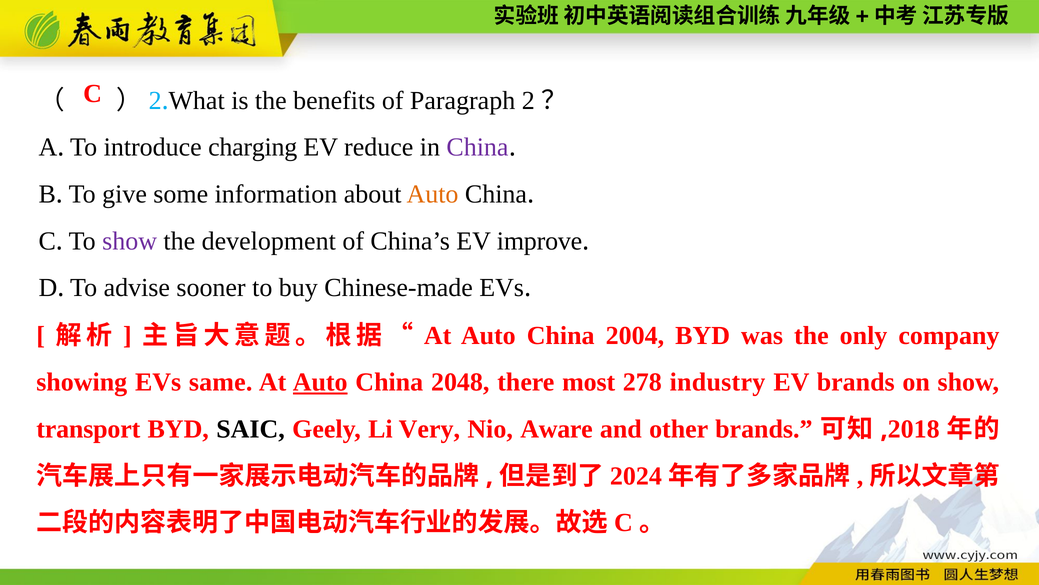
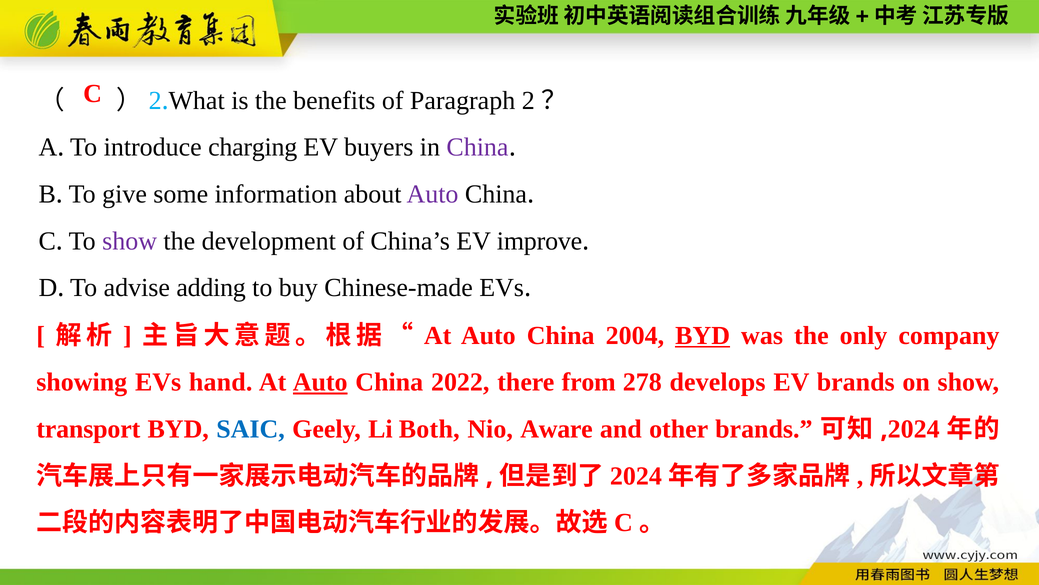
reduce: reduce -> buyers (379, 147)
Auto colour: orange -> purple (432, 194)
sooner: sooner -> adding (211, 288)
BYD underline: none -> present (703, 335)
same: same -> hand (221, 382)
2048: 2048 -> 2022 (460, 382)
most: most -> from (589, 382)
industry: industry -> develops (718, 382)
SAIC colour: black -> blue (251, 429)
Very: Very -> Both (429, 429)
2018: 2018 -> 2024 (914, 429)
